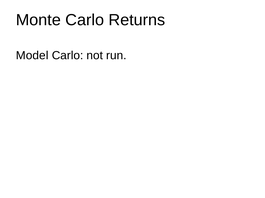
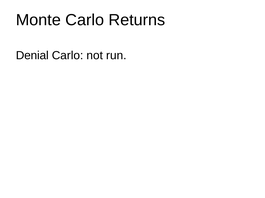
Model: Model -> Denial (32, 56)
